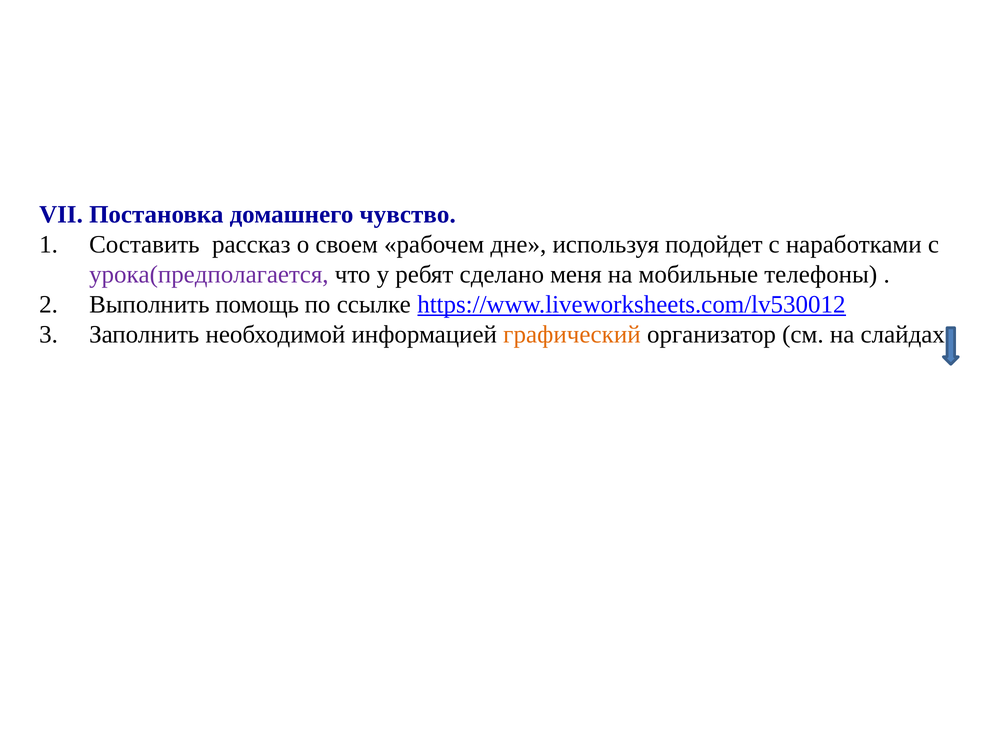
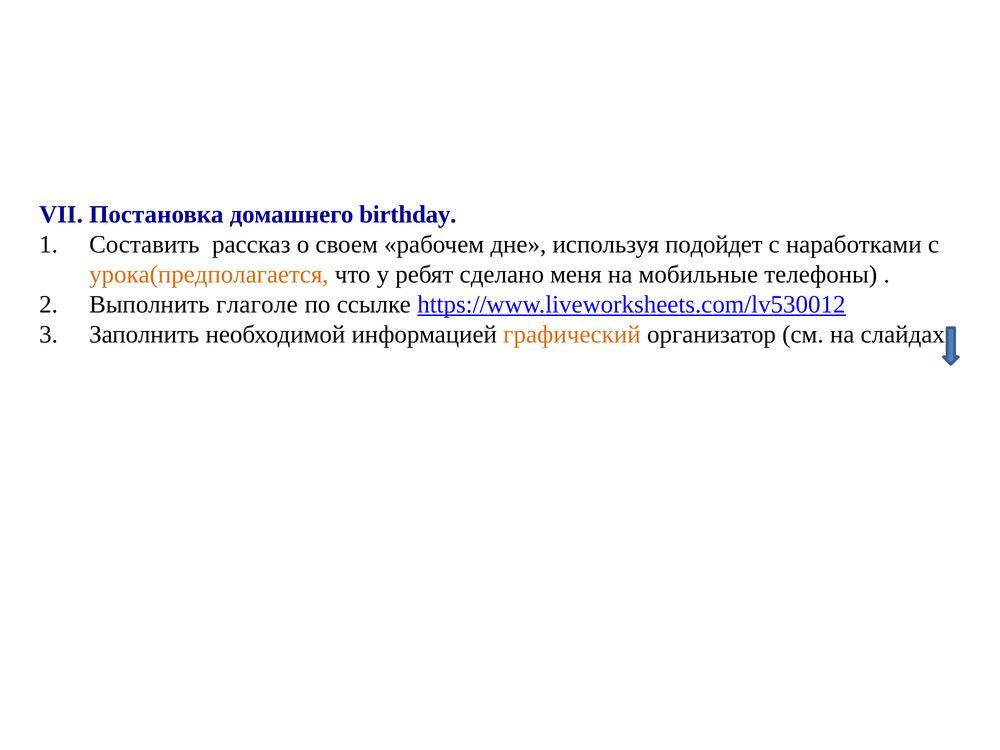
чувство: чувство -> birthday (408, 214)
урока(предполагается colour: purple -> orange (209, 274)
помощь: помощь -> глаголе (257, 304)
